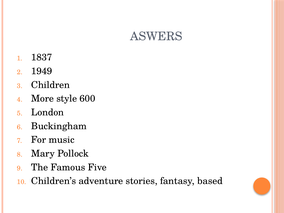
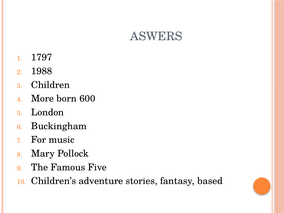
1837: 1837 -> 1797 (42, 57)
1949: 1949 -> 1988 (42, 71)
style: style -> born (67, 99)
